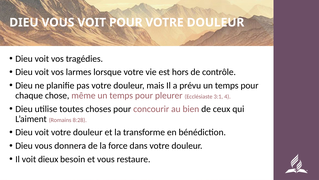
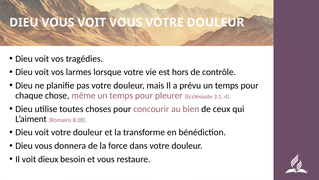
VOIT POUR: POUR -> VOUS (126, 22)
